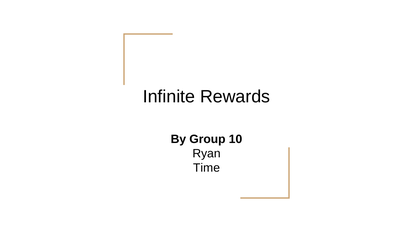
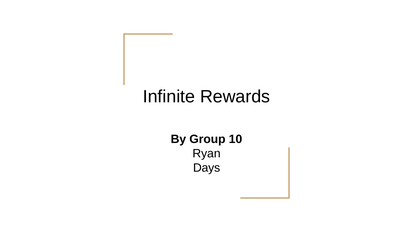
Time: Time -> Days (207, 168)
